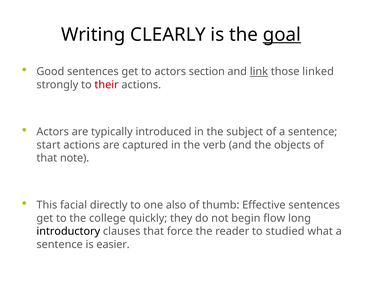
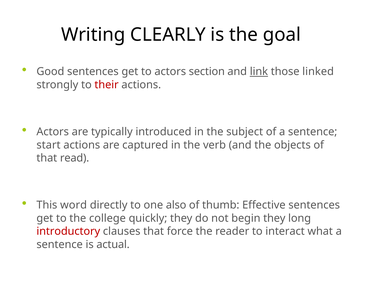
goal underline: present -> none (282, 35)
note: note -> read (75, 158)
facial: facial -> word (74, 205)
begin flow: flow -> they (274, 218)
introductory colour: black -> red (68, 231)
studied: studied -> interact (285, 231)
easier: easier -> actual (113, 244)
